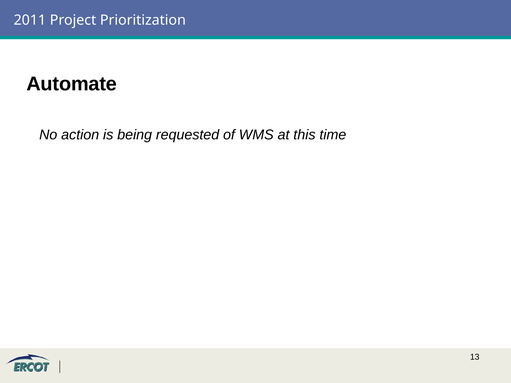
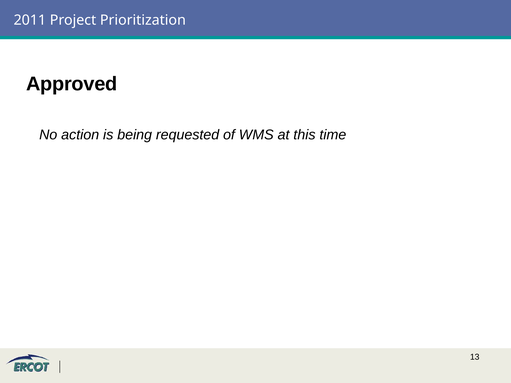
Automate: Automate -> Approved (72, 84)
